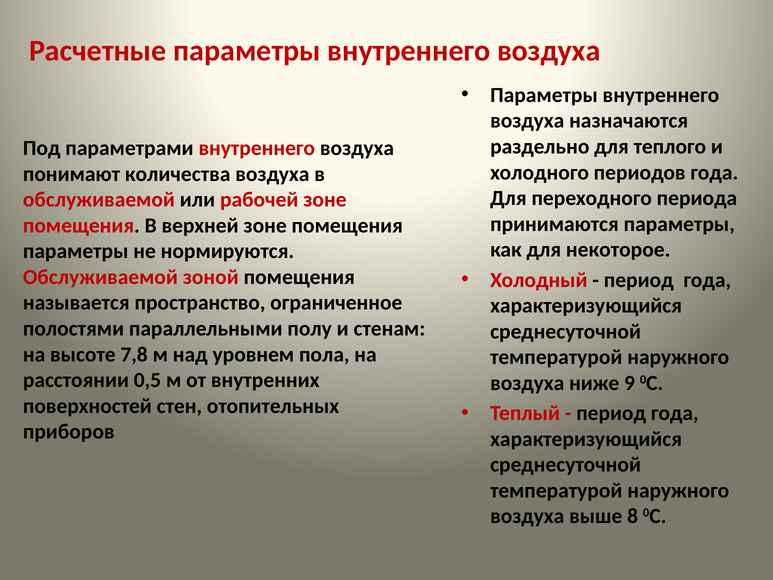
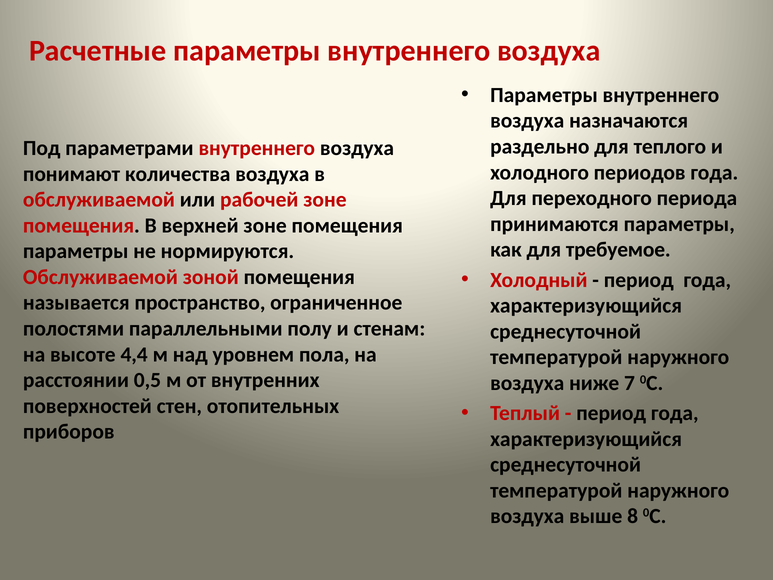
некоторое: некоторое -> требуемое (618, 250)
7,8: 7,8 -> 4,4 (134, 354)
9: 9 -> 7 (629, 383)
